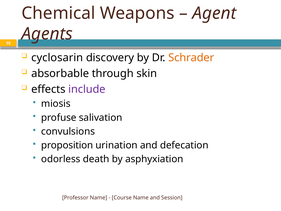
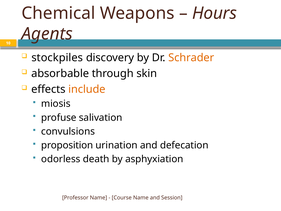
Agent: Agent -> Hours (214, 13)
cyclosarin: cyclosarin -> stockpiles (57, 58)
include colour: purple -> orange (87, 89)
